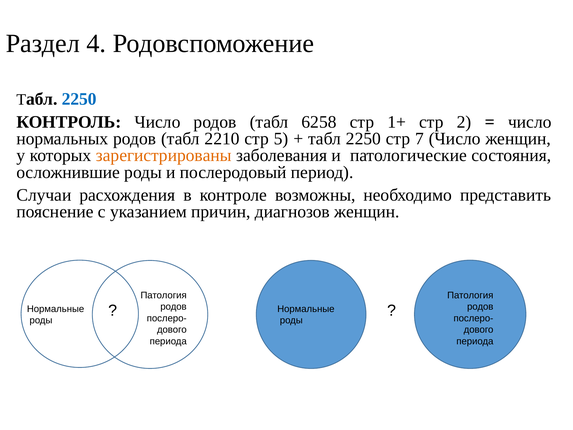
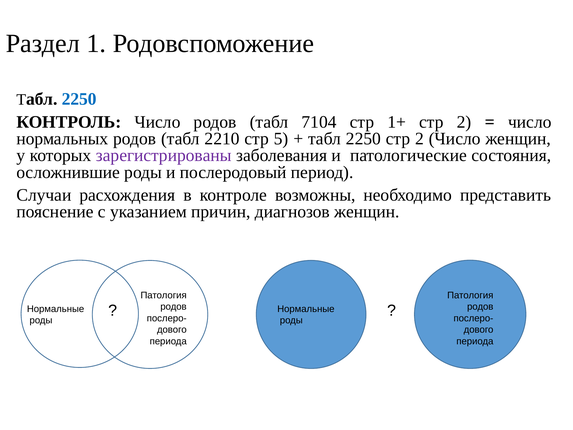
4: 4 -> 1 (96, 44)
6258: 6258 -> 7104 (319, 122)
2250 стр 7: 7 -> 2 (420, 139)
зарегистрированы colour: orange -> purple (164, 155)
